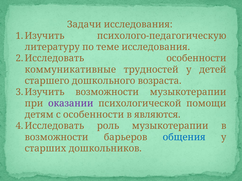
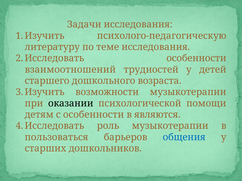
коммуникативные: коммуникативные -> взаимоотношений (70, 70)
оказании colour: purple -> black (71, 104)
возможности: возможности -> пользоваться (56, 138)
